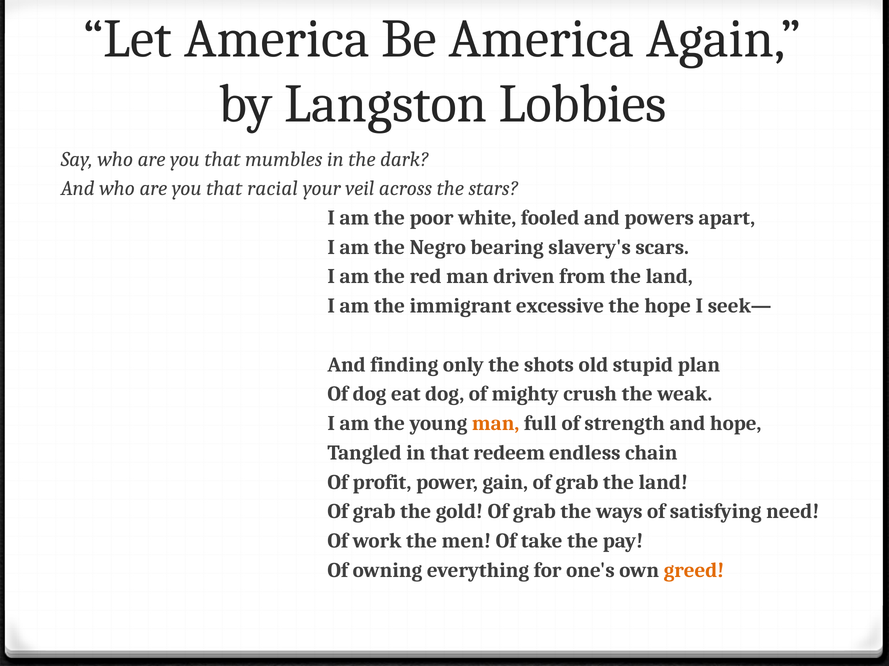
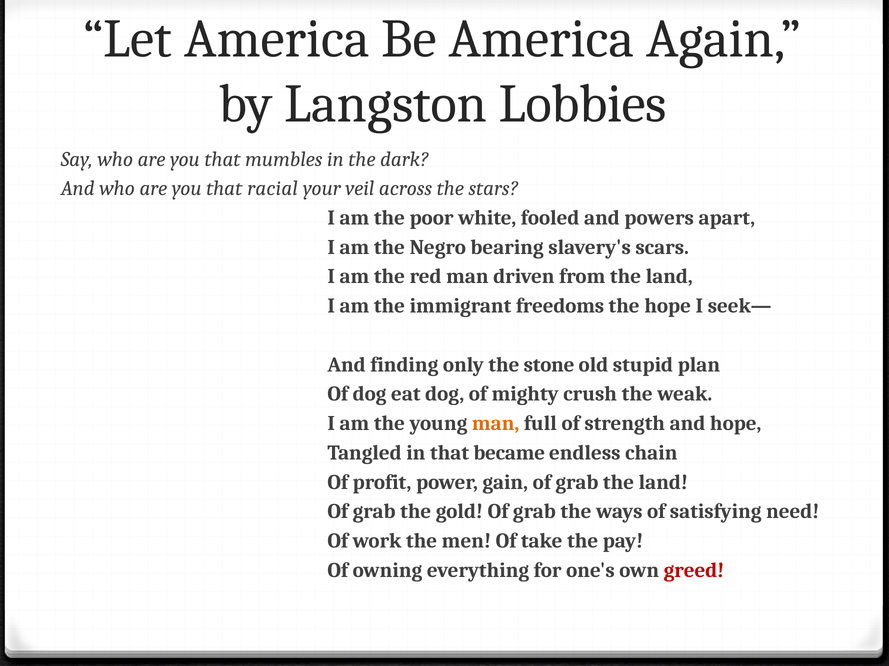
excessive: excessive -> freedoms (560, 306)
shots: shots -> stone (549, 365)
redeem: redeem -> became (509, 453)
greed colour: orange -> red (694, 571)
